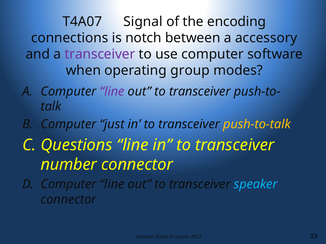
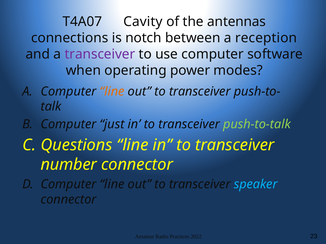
Signal: Signal -> Cavity (143, 22)
encoding: encoding -> antennas (237, 22)
accessory: accessory -> reception (266, 38)
group: group -> power (190, 70)
line colour: purple -> orange (112, 92)
push-to-talk colour: yellow -> light green (257, 125)
